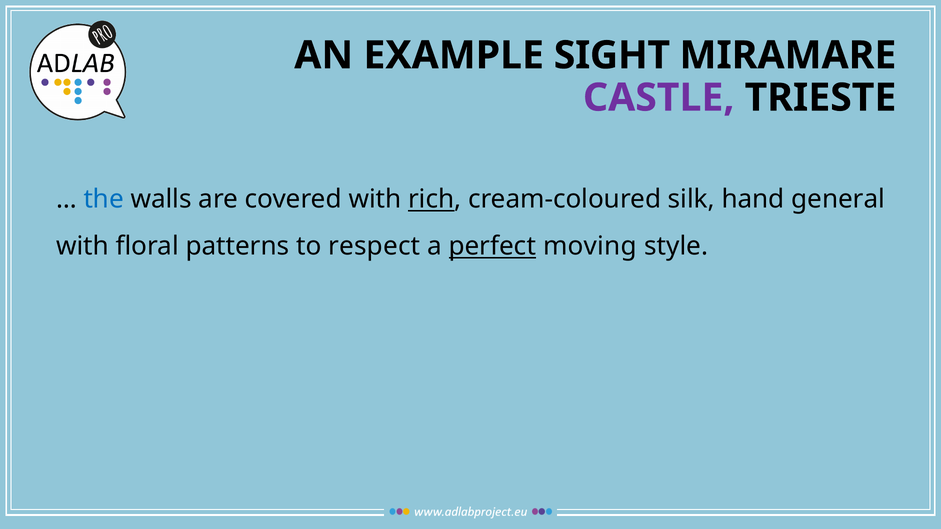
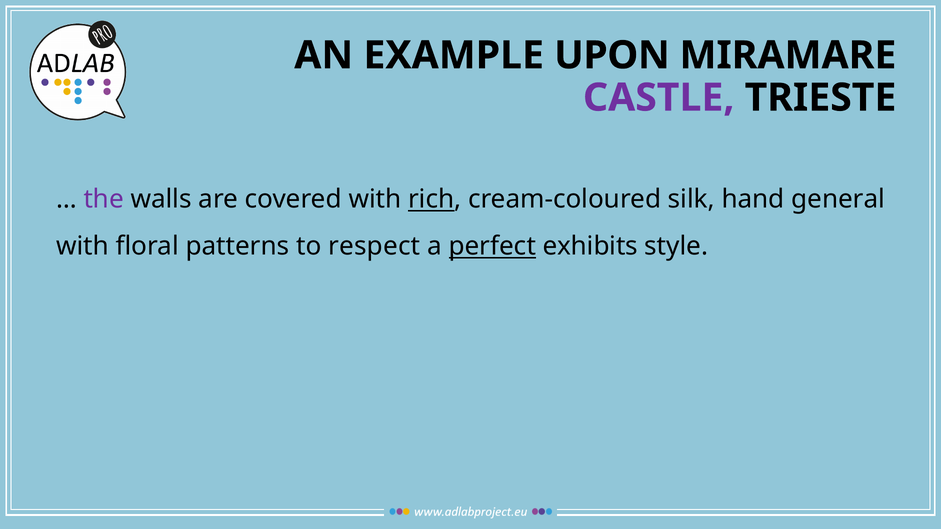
SIGHT: SIGHT -> UPON (612, 55)
the colour: blue -> purple (104, 199)
moving: moving -> exhibits (590, 246)
